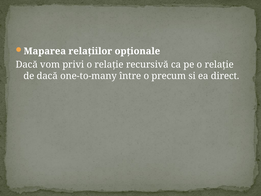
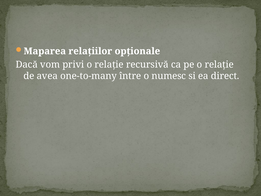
de dacă: dacă -> avea (47, 76)
precum: precum -> numesc (169, 76)
